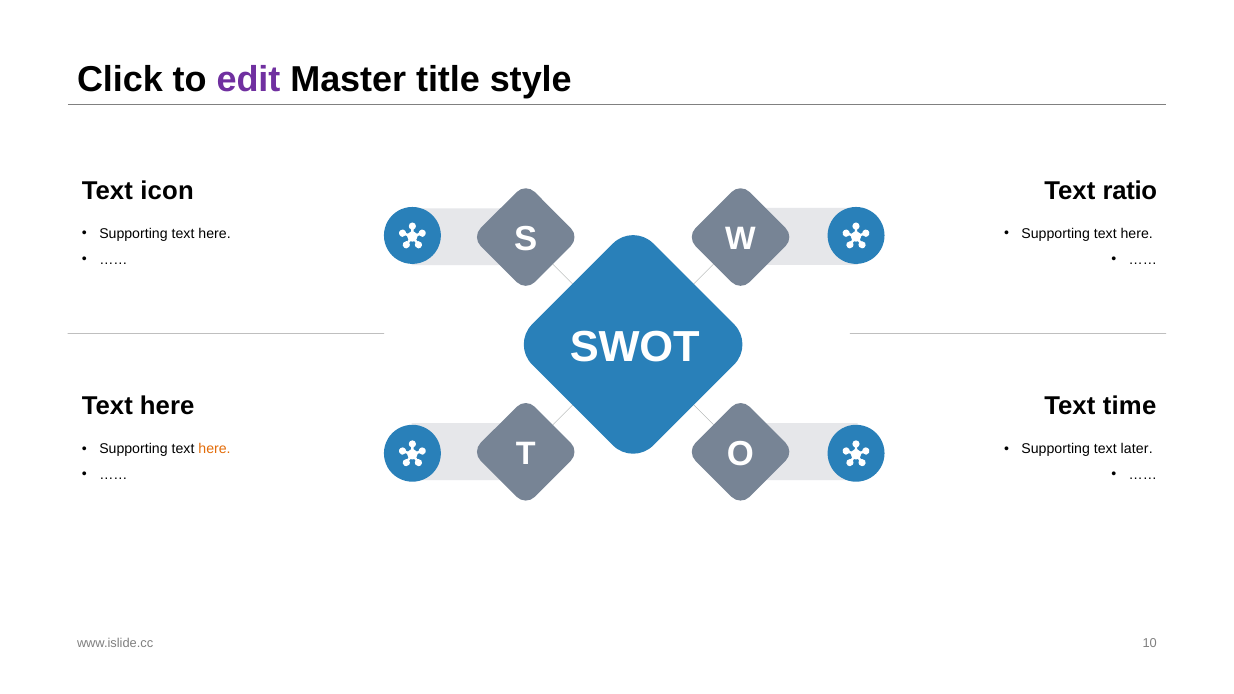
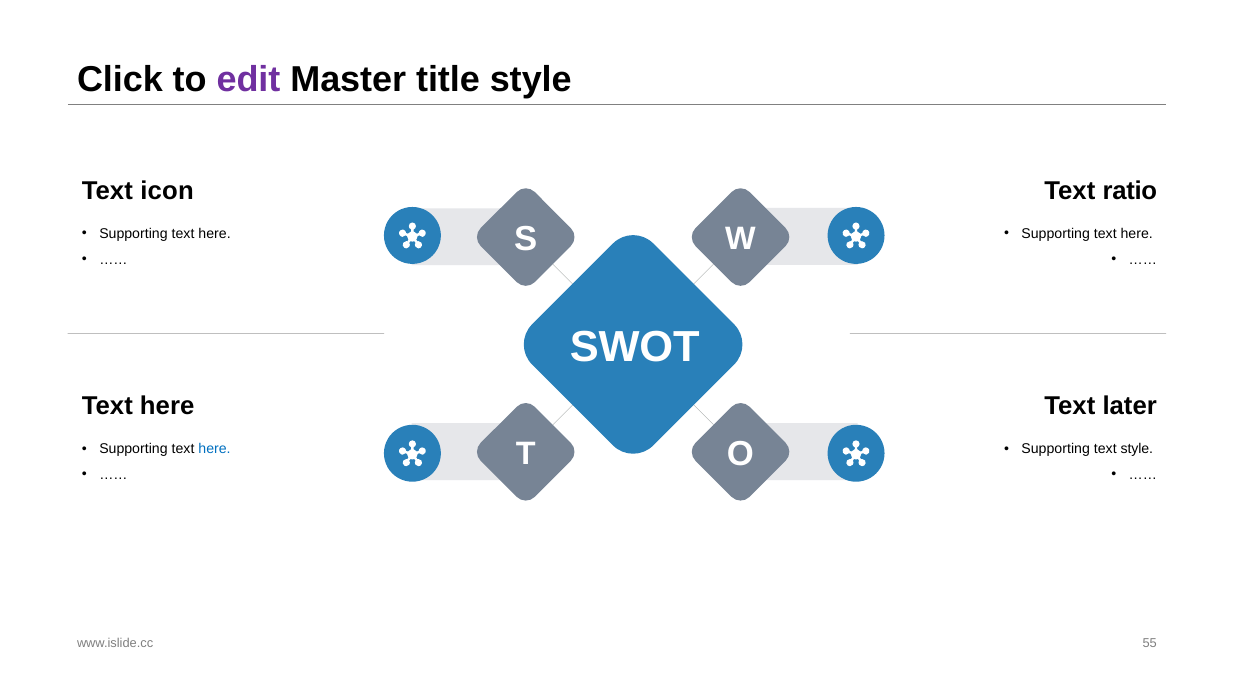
time: time -> later (1130, 406)
here colour: orange -> blue (215, 449)
text later: later -> style (1137, 449)
10: 10 -> 55 (1150, 643)
